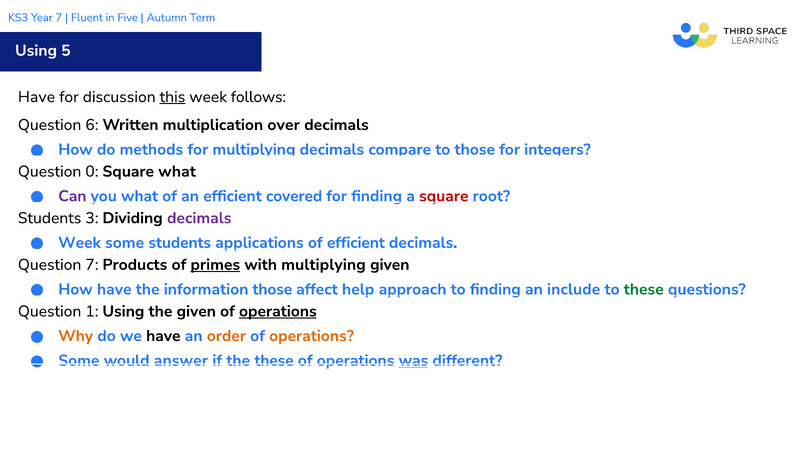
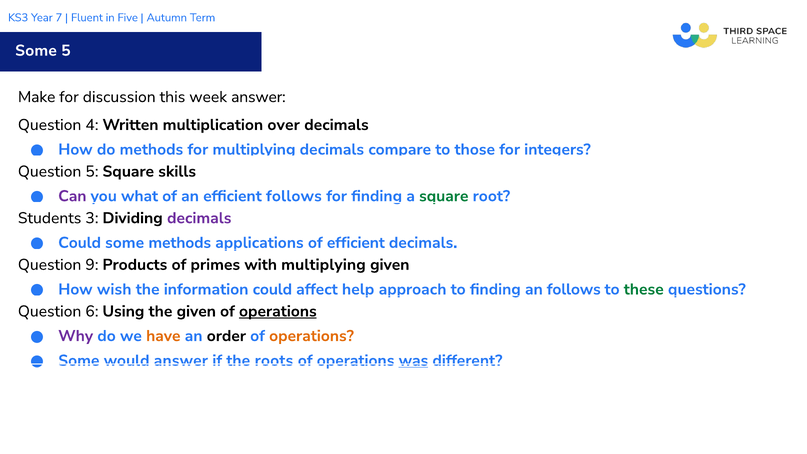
Using: Using -> Some (36, 51)
Have: Have -> Make (37, 97)
this underline: present -> none (172, 97)
week follows: follows -> answer (258, 97)
6: 6 -> 4 (92, 125)
Question 0: 0 -> 5 (92, 171)
Square what: what -> skills (177, 171)
efficient covered: covered -> follows (294, 196)
square colour: red -> green (444, 196)
Week: Week -> Could (80, 243)
some students: students -> methods (180, 243)
Question 7: 7 -> 9 (92, 265)
primes underline: present -> none (215, 265)
How have: have -> wish (114, 289)
information those: those -> could (272, 289)
an include: include -> follows (574, 289)
1: 1 -> 6 (92, 311)
Why colour: orange -> purple (76, 336)
have colour: black -> orange (163, 336)
order colour: orange -> black (226, 336)
the these: these -> roots (274, 360)
